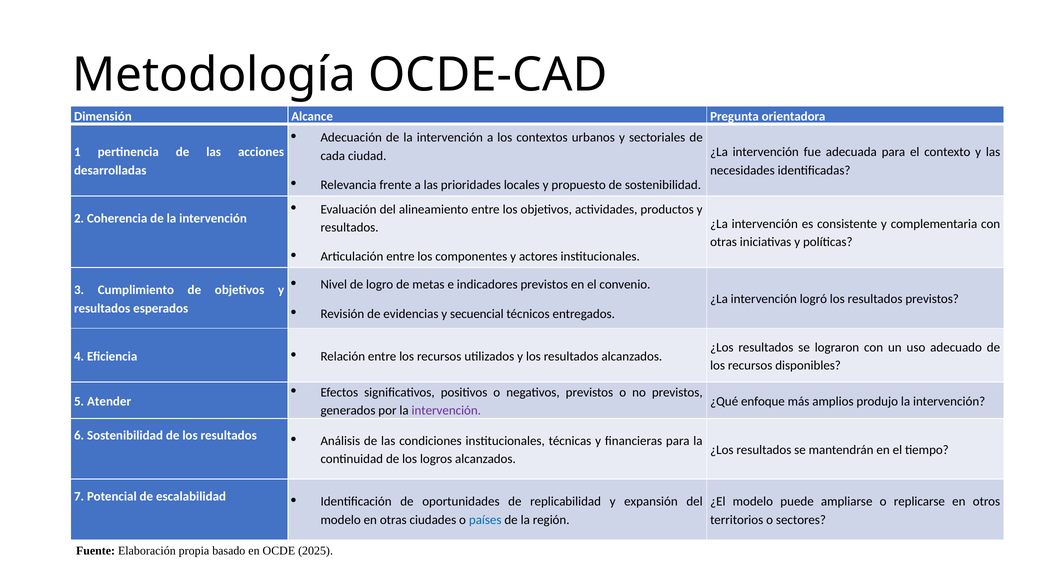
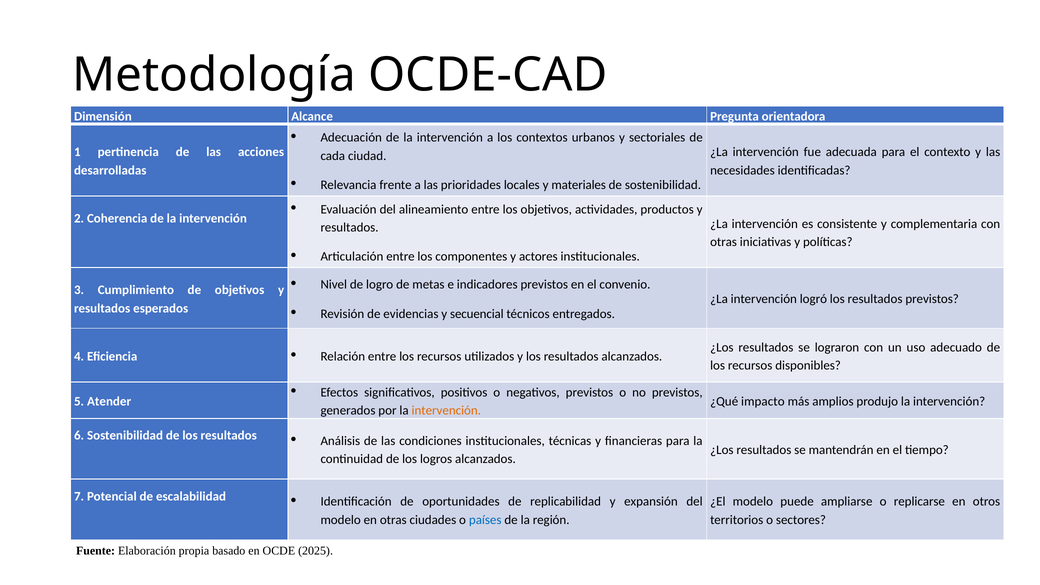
propuesto: propuesto -> materiales (579, 185)
enfoque: enfoque -> impacto (763, 401)
intervención colour: purple -> orange (446, 410)
